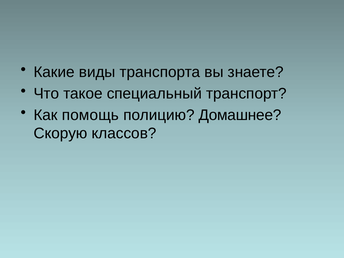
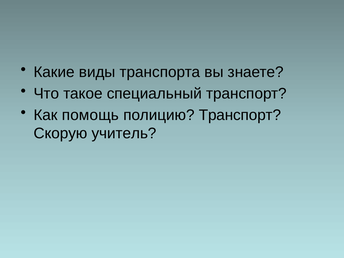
полицию Домашнее: Домашнее -> Транспорт (240, 115)
классов: классов -> учитель (124, 133)
